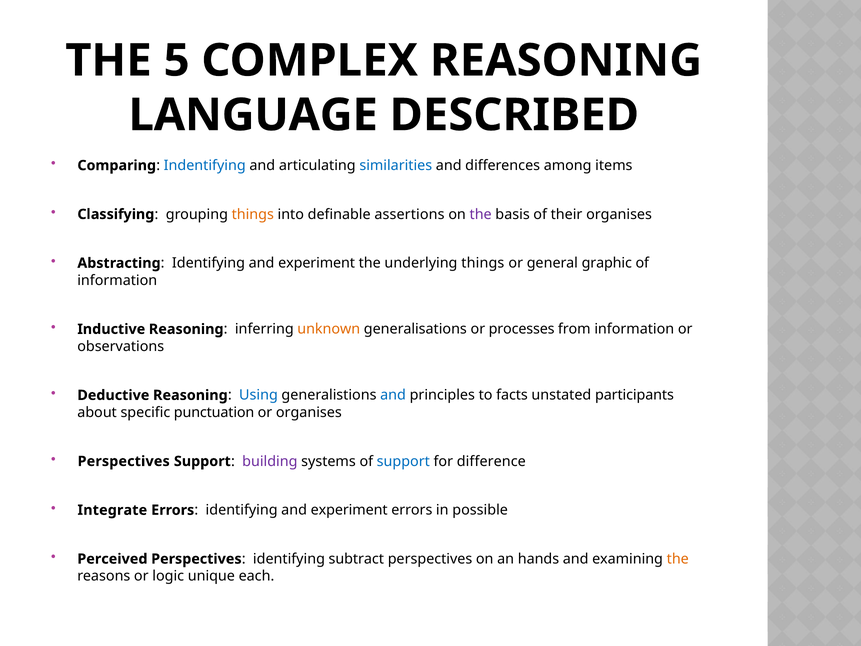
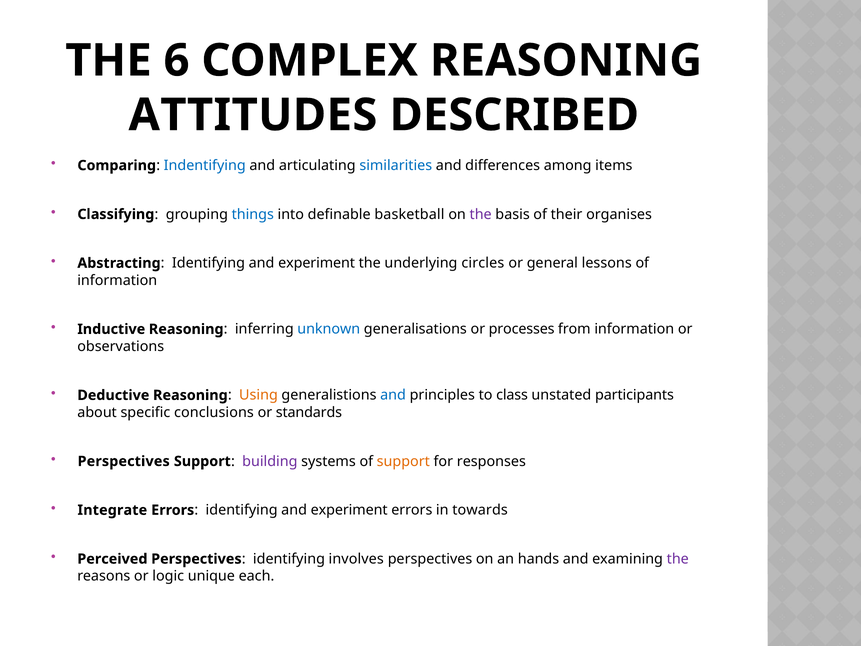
5: 5 -> 6 (177, 61)
LANGUAGE: LANGUAGE -> ATTITUDES (253, 115)
things colour: orange -> blue (253, 214)
assertions: assertions -> basketball (409, 214)
underlying things: things -> circles (483, 263)
graphic: graphic -> lessons (607, 263)
unknown colour: orange -> blue (329, 329)
Using colour: blue -> orange (258, 395)
facts: facts -> class (512, 395)
punctuation: punctuation -> conclusions (214, 412)
or organises: organises -> standards (309, 412)
support colour: blue -> orange (403, 461)
difference: difference -> responses (491, 461)
possible: possible -> towards (480, 510)
subtract: subtract -> involves (356, 559)
the colour: orange -> purple (678, 559)
